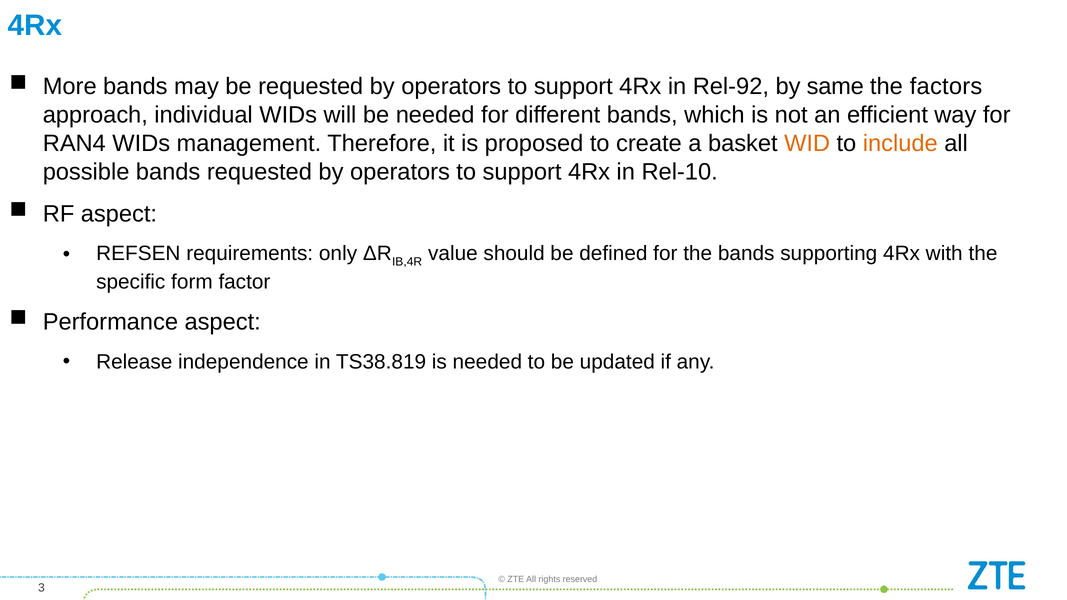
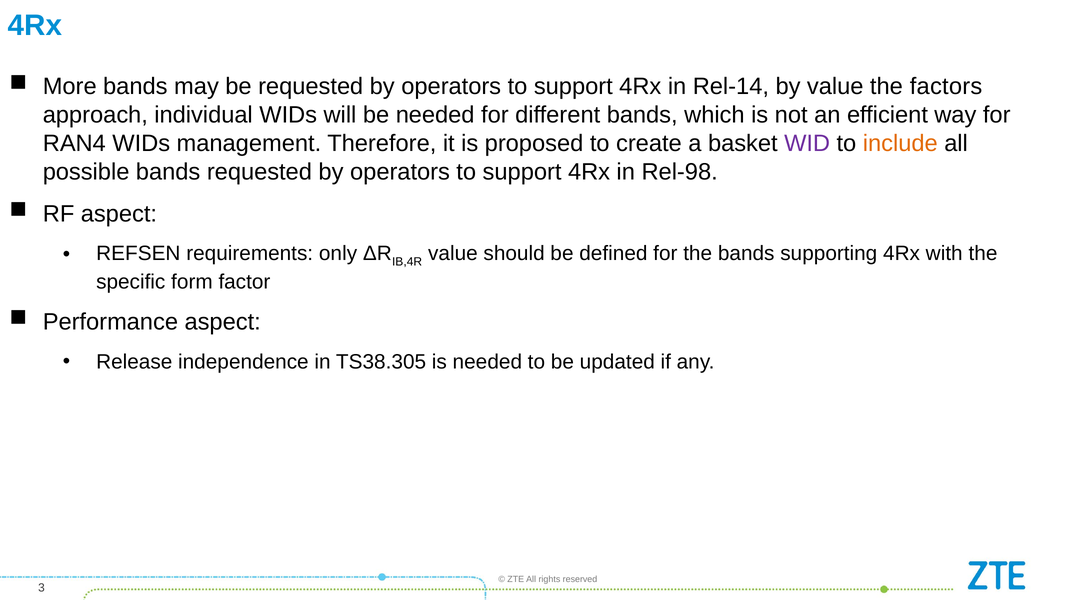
Rel-92: Rel-92 -> Rel-14 (731, 87)
by same: same -> value (835, 87)
WID colour: orange -> purple (807, 144)
Rel-10: Rel-10 -> Rel-98 (680, 172)
TS38.819: TS38.819 -> TS38.305 (381, 362)
